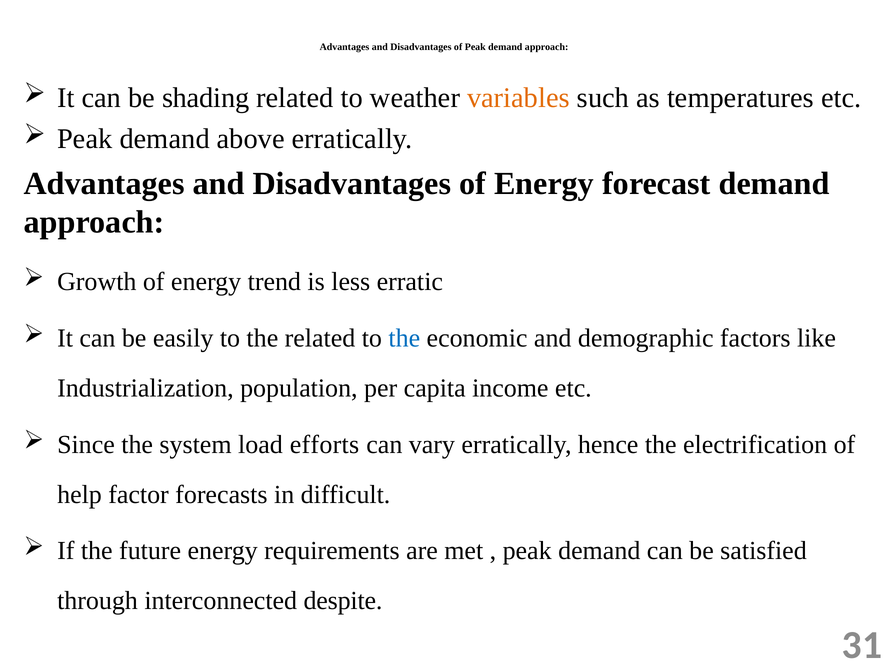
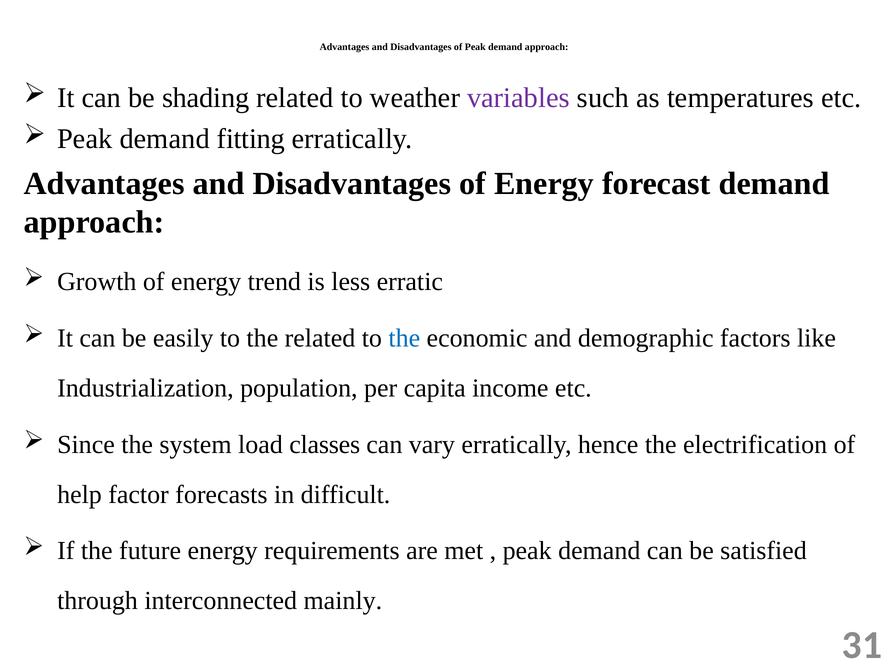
variables colour: orange -> purple (518, 98)
above: above -> fitting (251, 139)
efforts: efforts -> classes (325, 444)
despite: despite -> mainly (343, 600)
